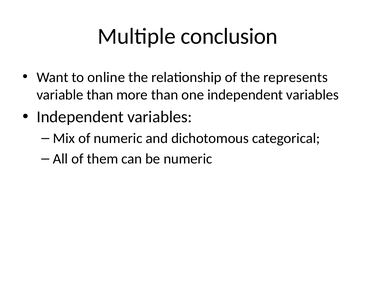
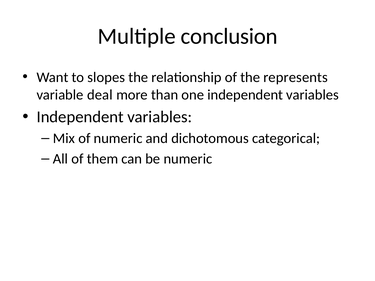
online: online -> slopes (106, 77)
variable than: than -> deal (100, 95)
